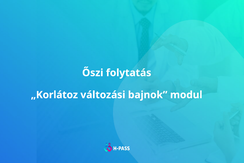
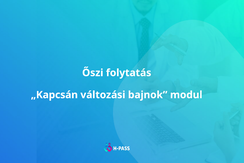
„Korlátoz: „Korlátoz -> „Kapcsán (54, 95)
